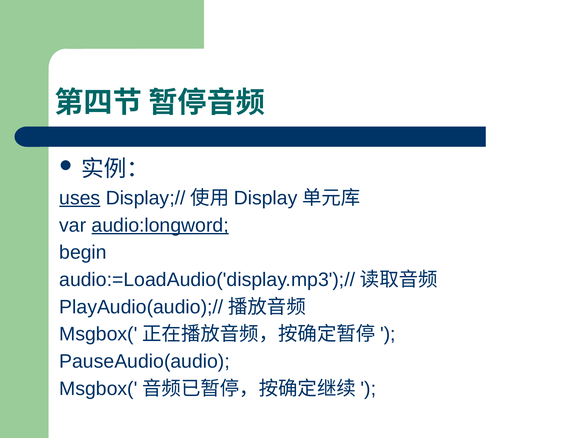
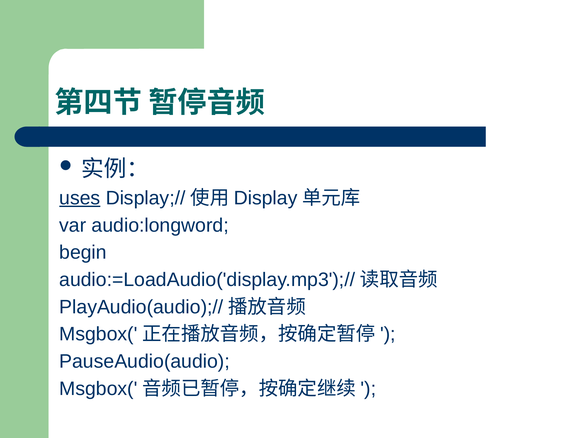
audio:longword underline: present -> none (160, 225)
